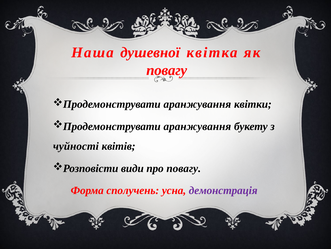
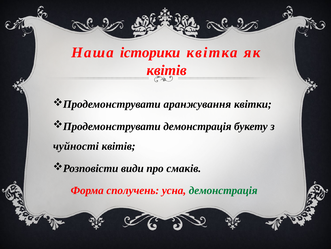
душевної: душевної -> історики (150, 52)
повагу: повагу -> квітів (167, 70)
аранжування: аранжування -> демонстрація (197, 126)
про повагу: повагу -> смаків (184, 168)
демонстрація colour: purple -> green (223, 190)
